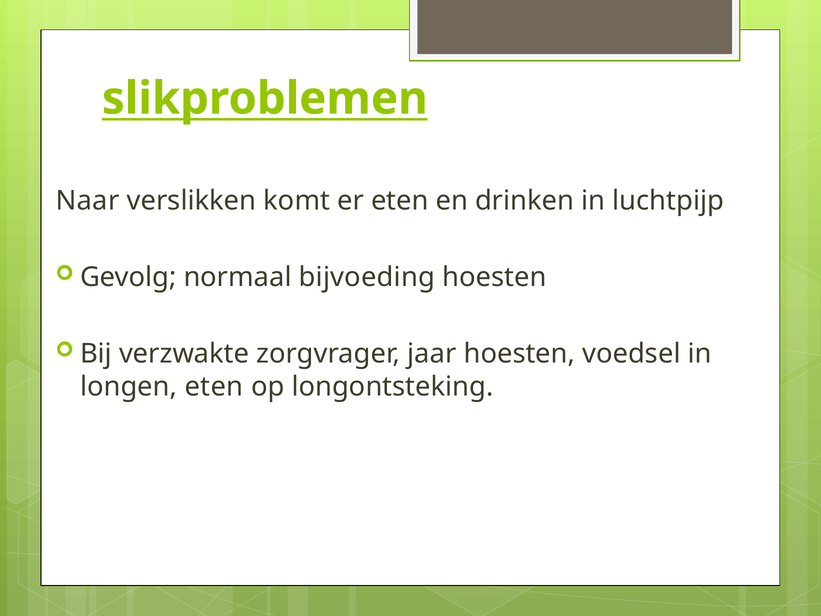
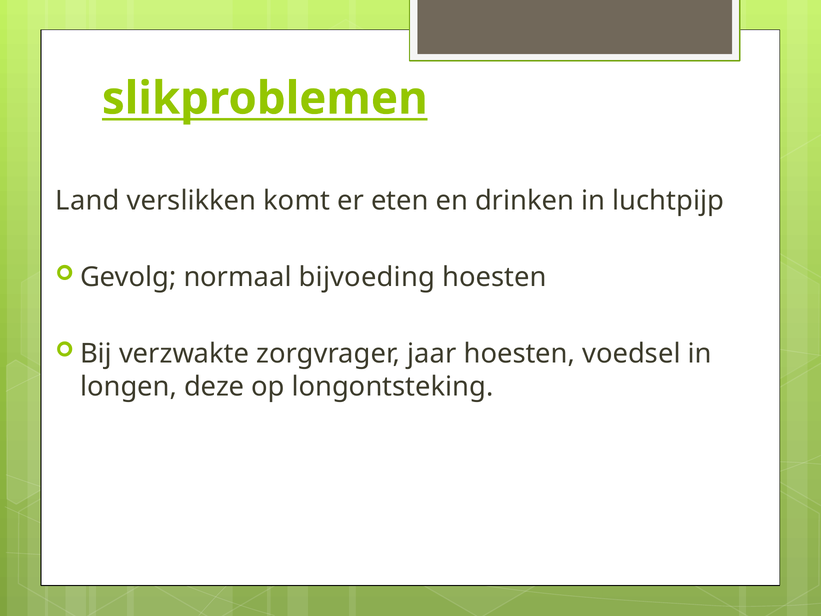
Naar: Naar -> Land (88, 201)
longen eten: eten -> deze (214, 387)
